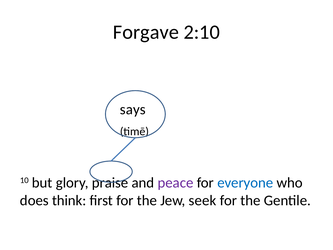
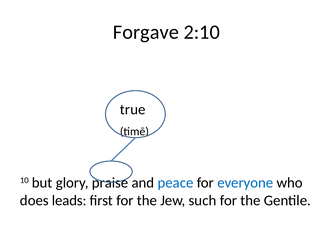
says: says -> true (133, 109)
peace colour: purple -> blue (176, 183)
think: think -> leads (69, 200)
seek: seek -> such (203, 200)
